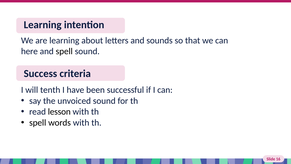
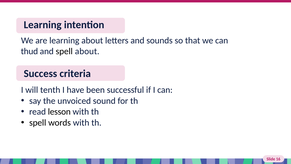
here: here -> thud (29, 51)
spell sound: sound -> about (87, 51)
